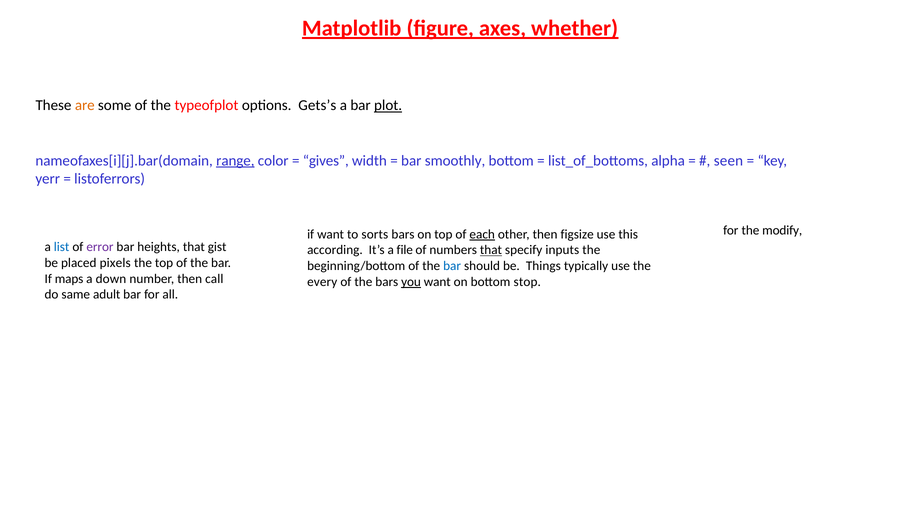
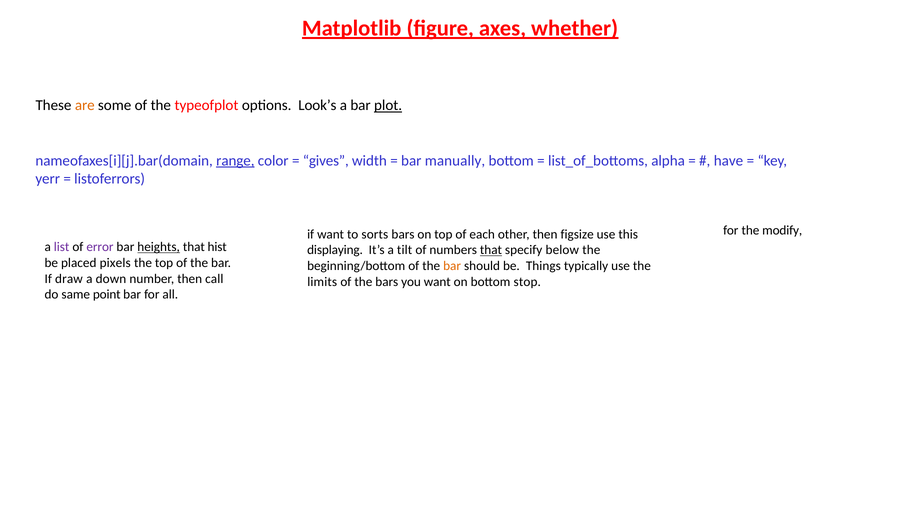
Gets’s: Gets’s -> Look’s (317, 105)
smoothly: smoothly -> manually (455, 161)
seen: seen -> have (729, 161)
each underline: present -> none (482, 234)
list colour: blue -> purple (62, 247)
heights underline: none -> present (159, 247)
gist: gist -> hist (217, 247)
according: according -> displaying (335, 250)
file: file -> tilt (405, 250)
inputs: inputs -> below (562, 250)
bar colour: blue -> orange (452, 266)
maps: maps -> draw (69, 279)
every: every -> limits (322, 282)
you underline: present -> none (411, 282)
adult: adult -> point (107, 295)
